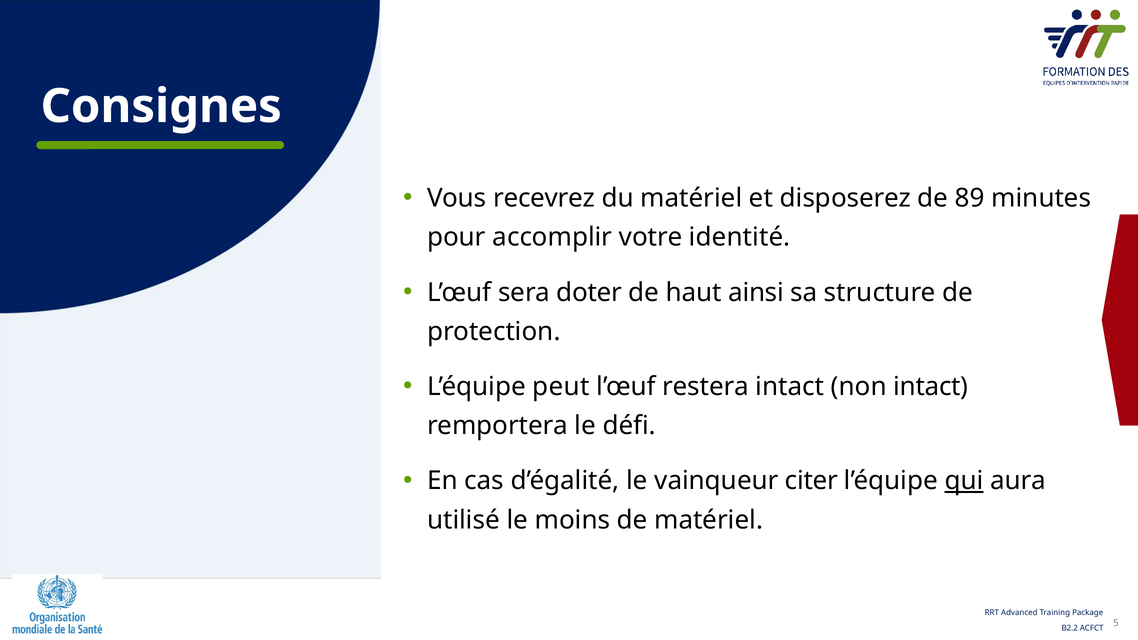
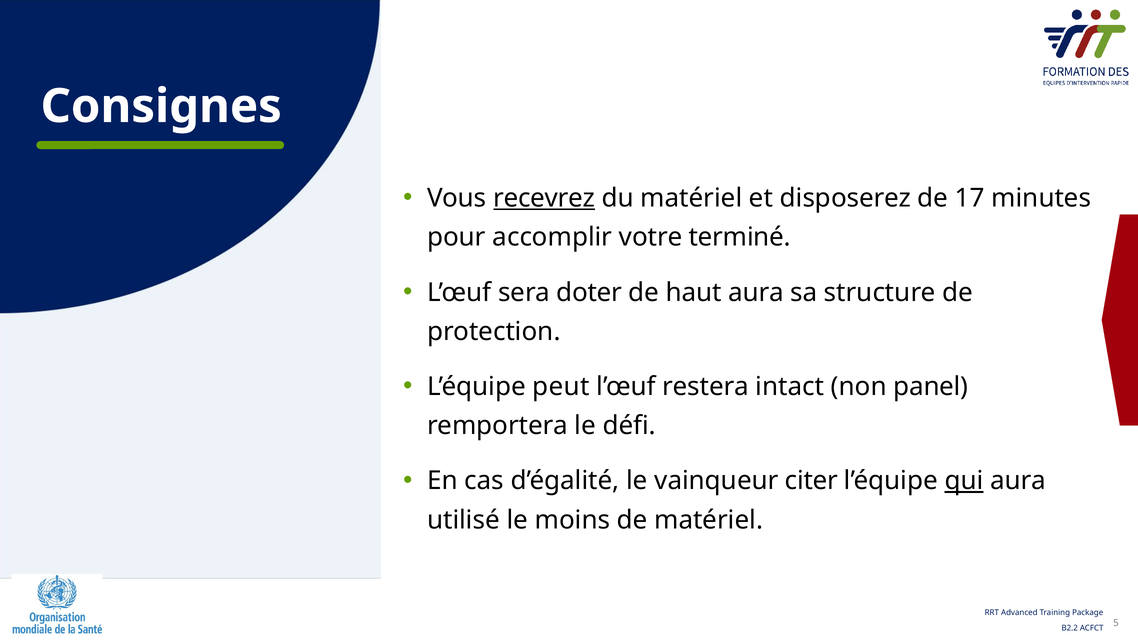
recevrez underline: none -> present (544, 198)
89: 89 -> 17 (970, 198)
identité: identité -> terminé (740, 237)
haut ainsi: ainsi -> aura (756, 292)
non intact: intact -> panel (931, 387)
